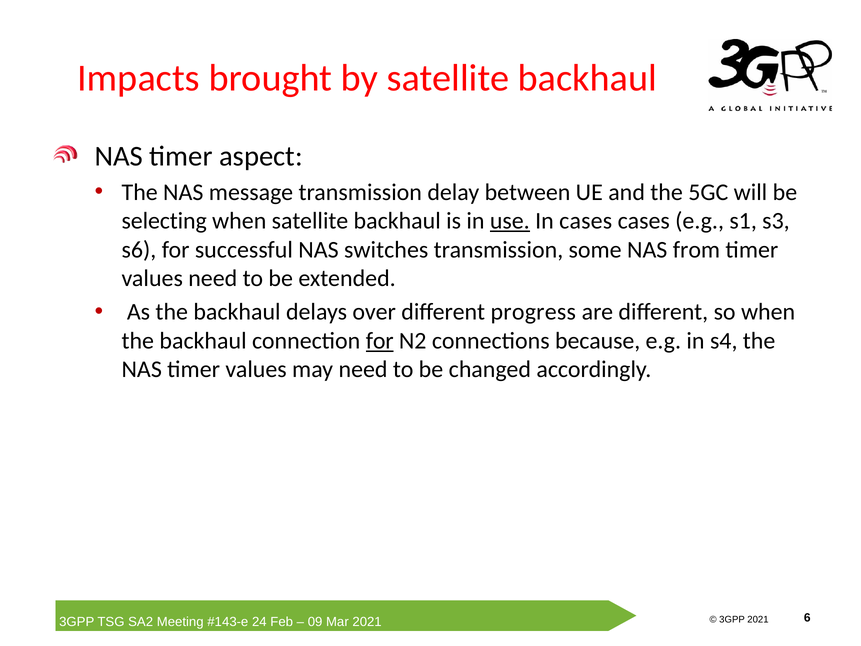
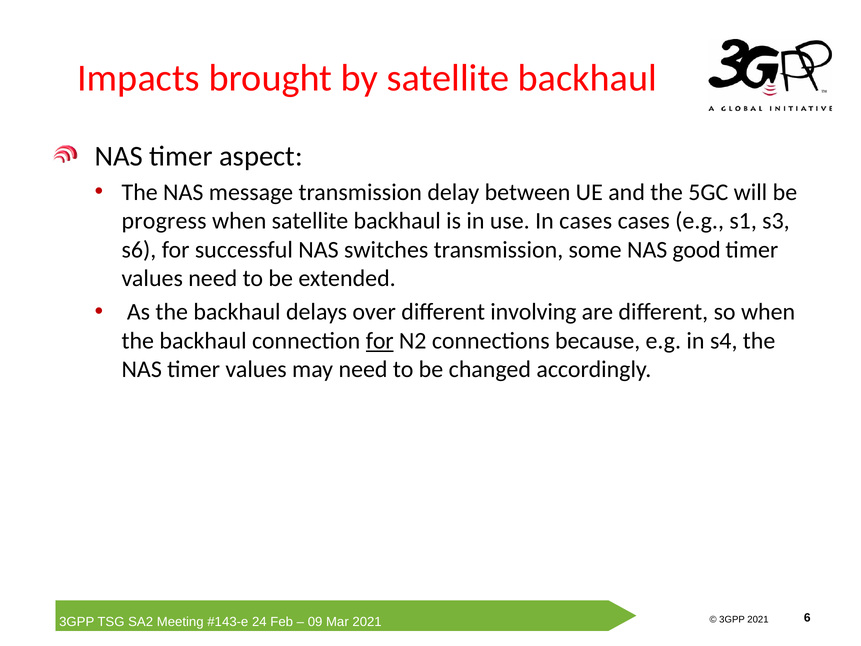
selecting: selecting -> progress (164, 221)
use underline: present -> none (510, 221)
from: from -> good (697, 250)
progress: progress -> involving (533, 312)
